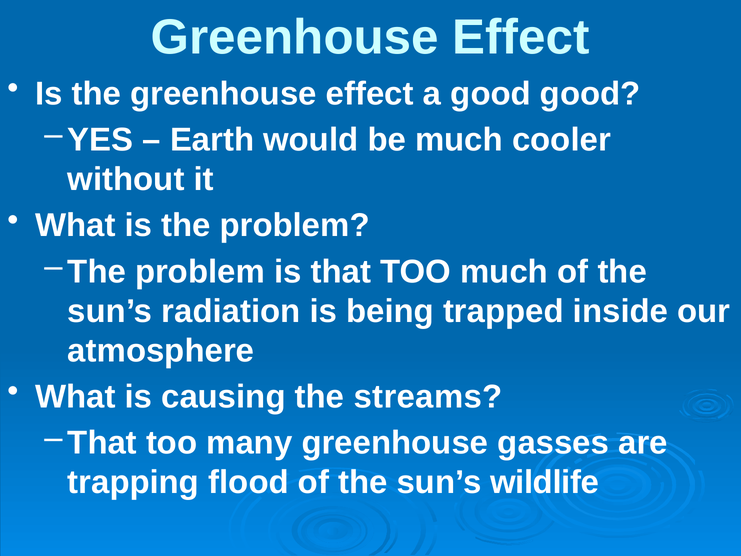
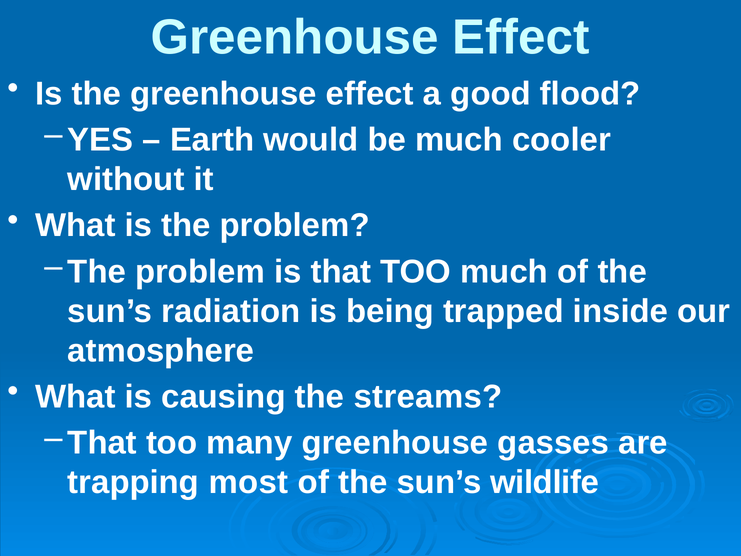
good good: good -> flood (590, 94)
flood: flood -> most (248, 482)
